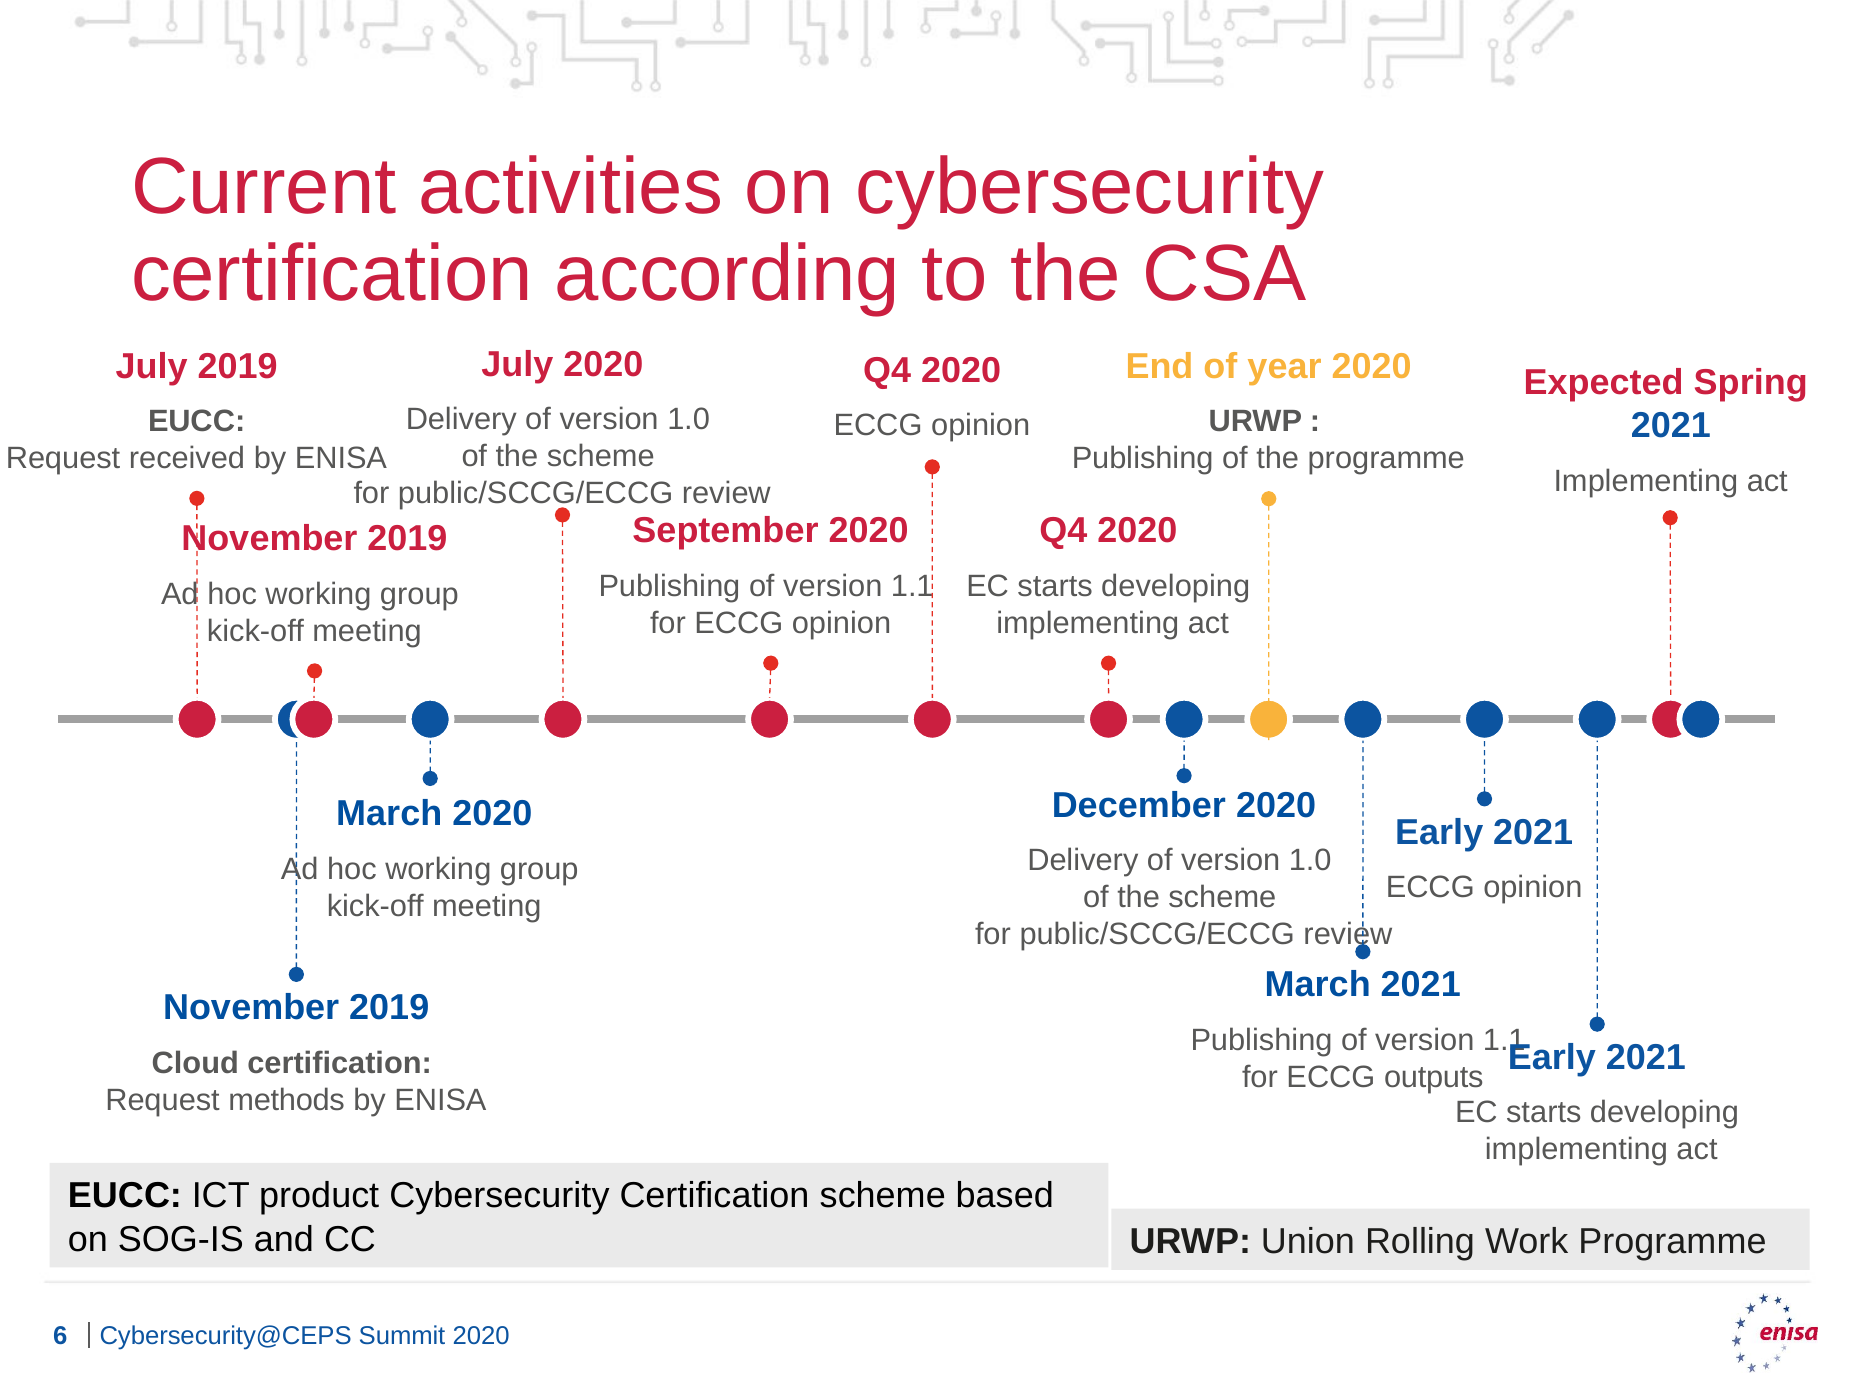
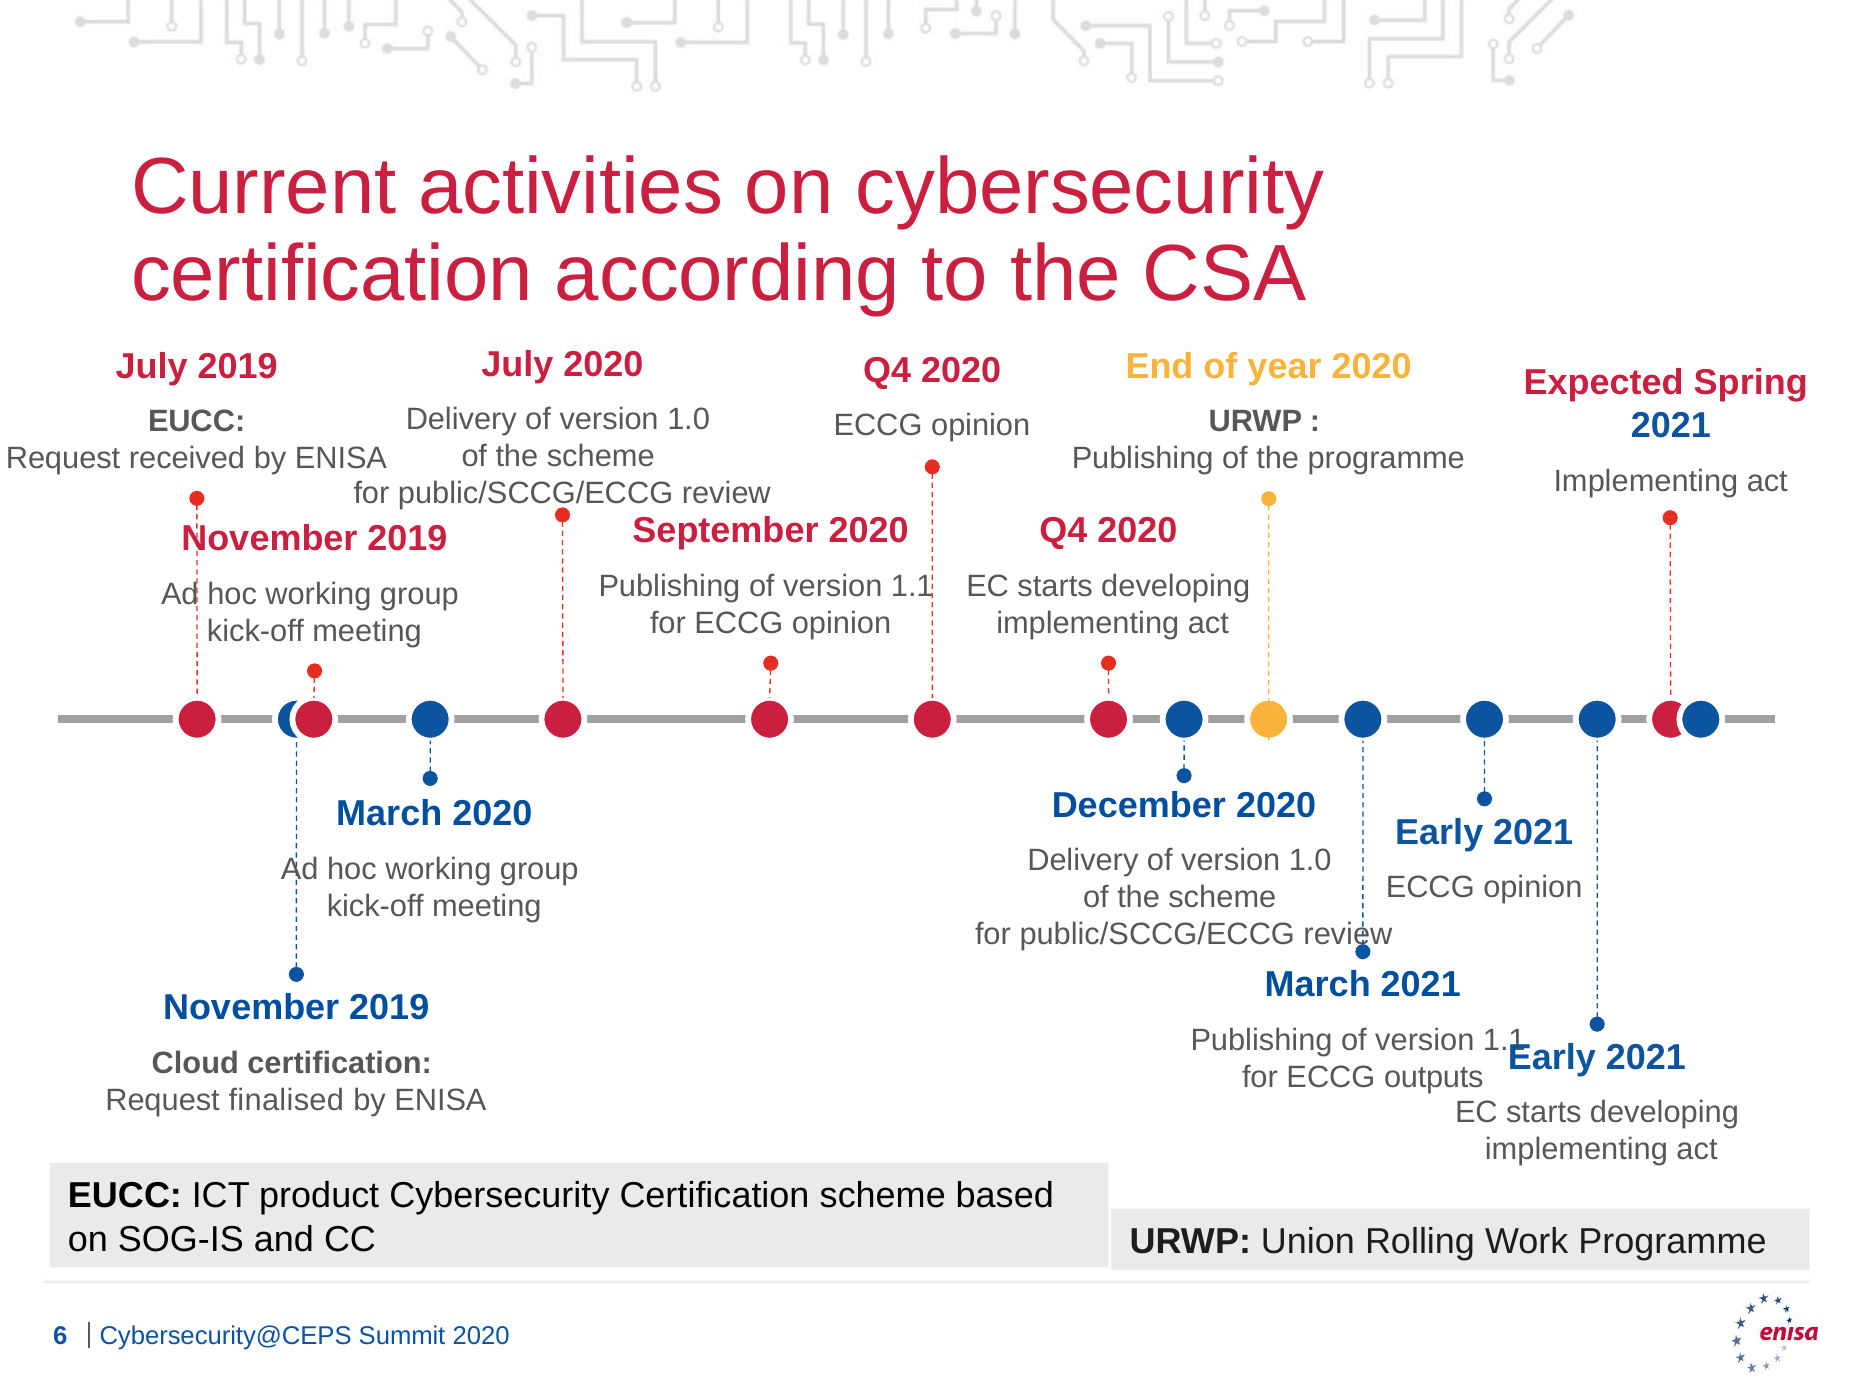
methods: methods -> finalised (286, 1100)
